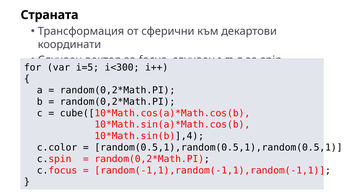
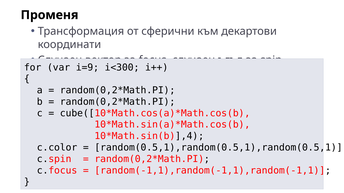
Страната: Страната -> Променя (49, 15)
i=5: i=5 -> i=9 (87, 68)
